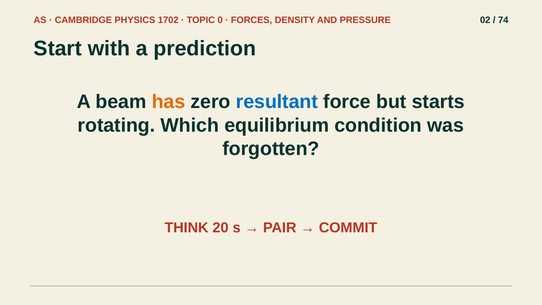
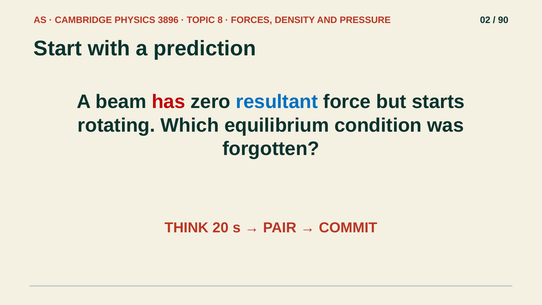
1702: 1702 -> 3896 (168, 20)
0: 0 -> 8 (220, 20)
74: 74 -> 90 (503, 20)
has colour: orange -> red (168, 102)
